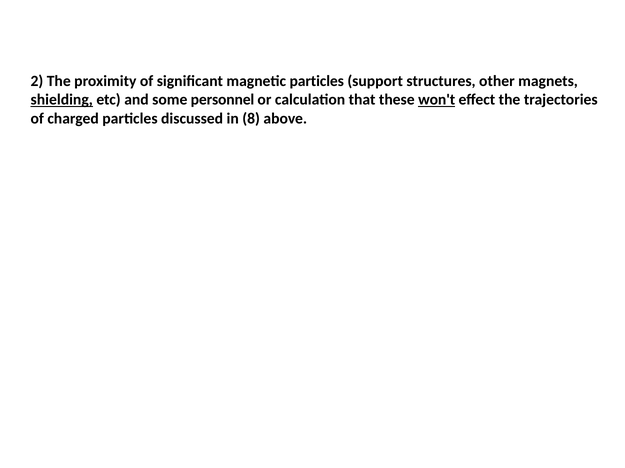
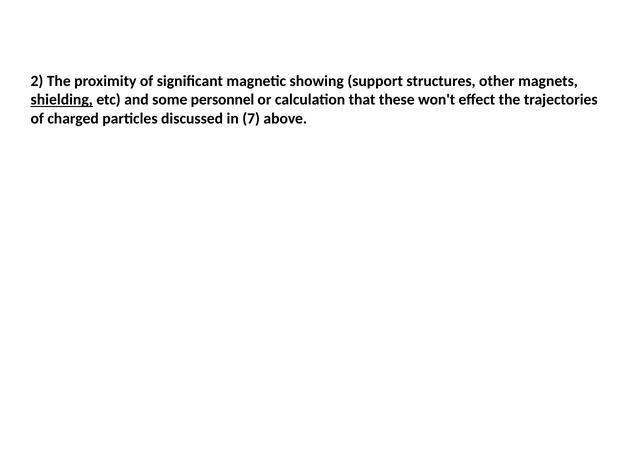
magnetic particles: particles -> showing (317, 81)
won't underline: present -> none (437, 100)
8: 8 -> 7 (251, 119)
